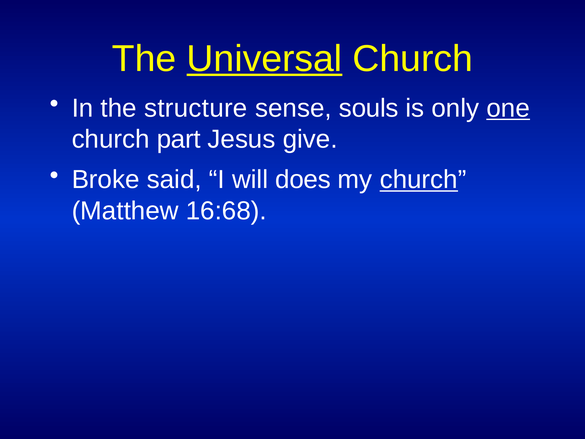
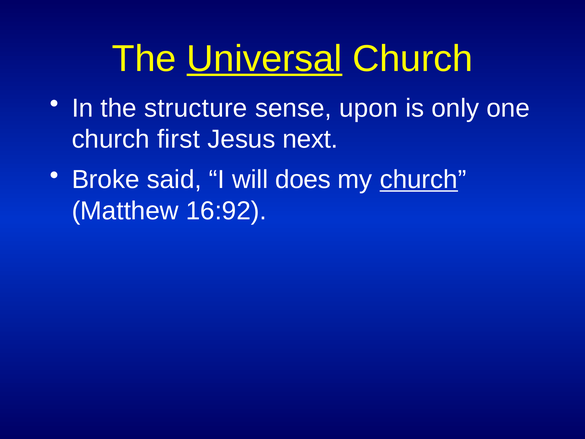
souls: souls -> upon (369, 108)
one underline: present -> none (508, 108)
part: part -> first (178, 139)
give: give -> next (310, 139)
16:68: 16:68 -> 16:92 (226, 211)
